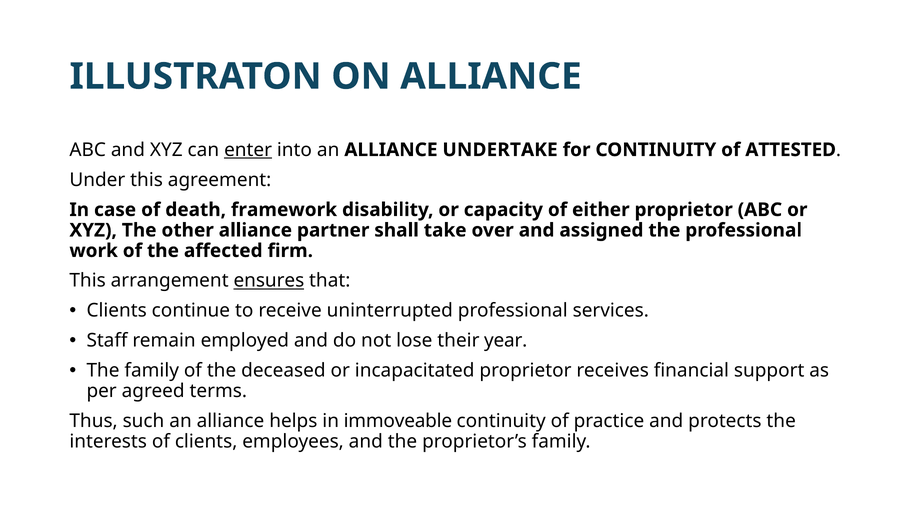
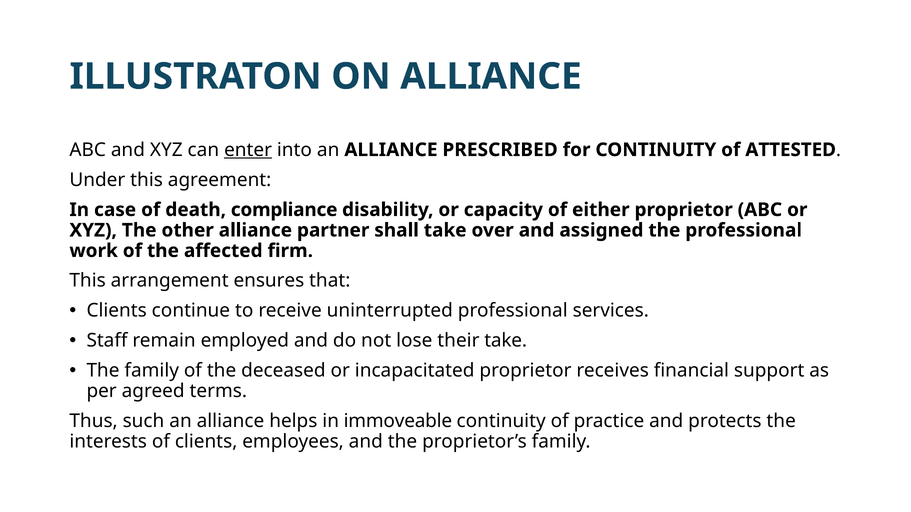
UNDERTAKE: UNDERTAKE -> PRESCRIBED (500, 150)
framework: framework -> compliance (284, 210)
ensures underline: present -> none (269, 281)
their year: year -> take (506, 341)
